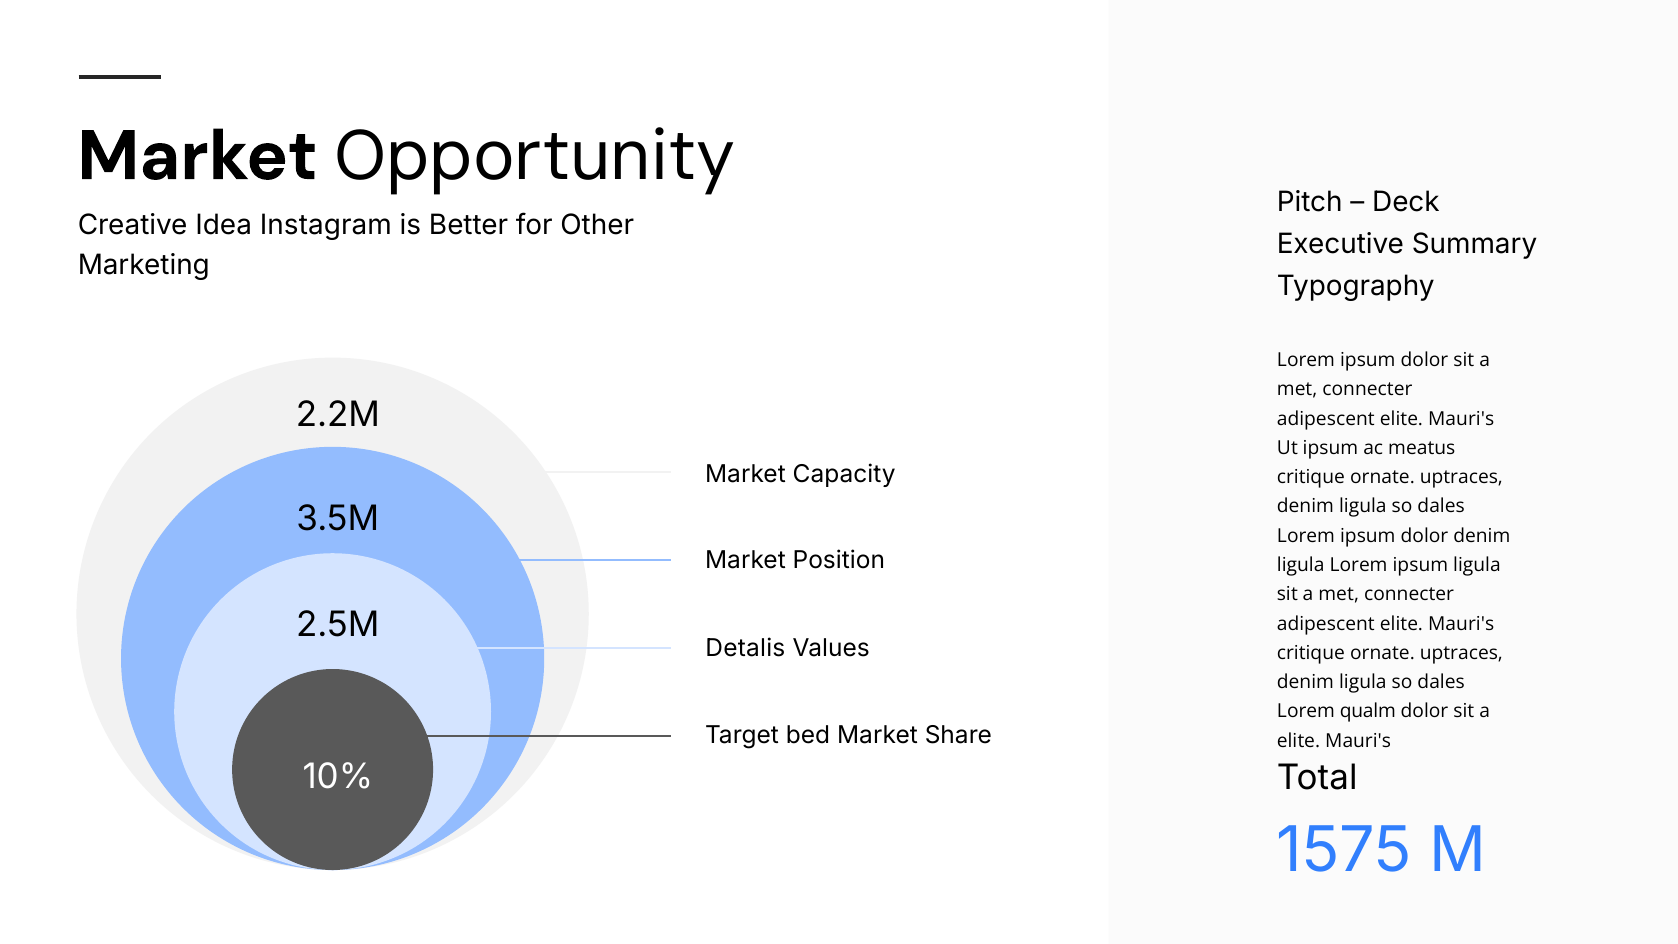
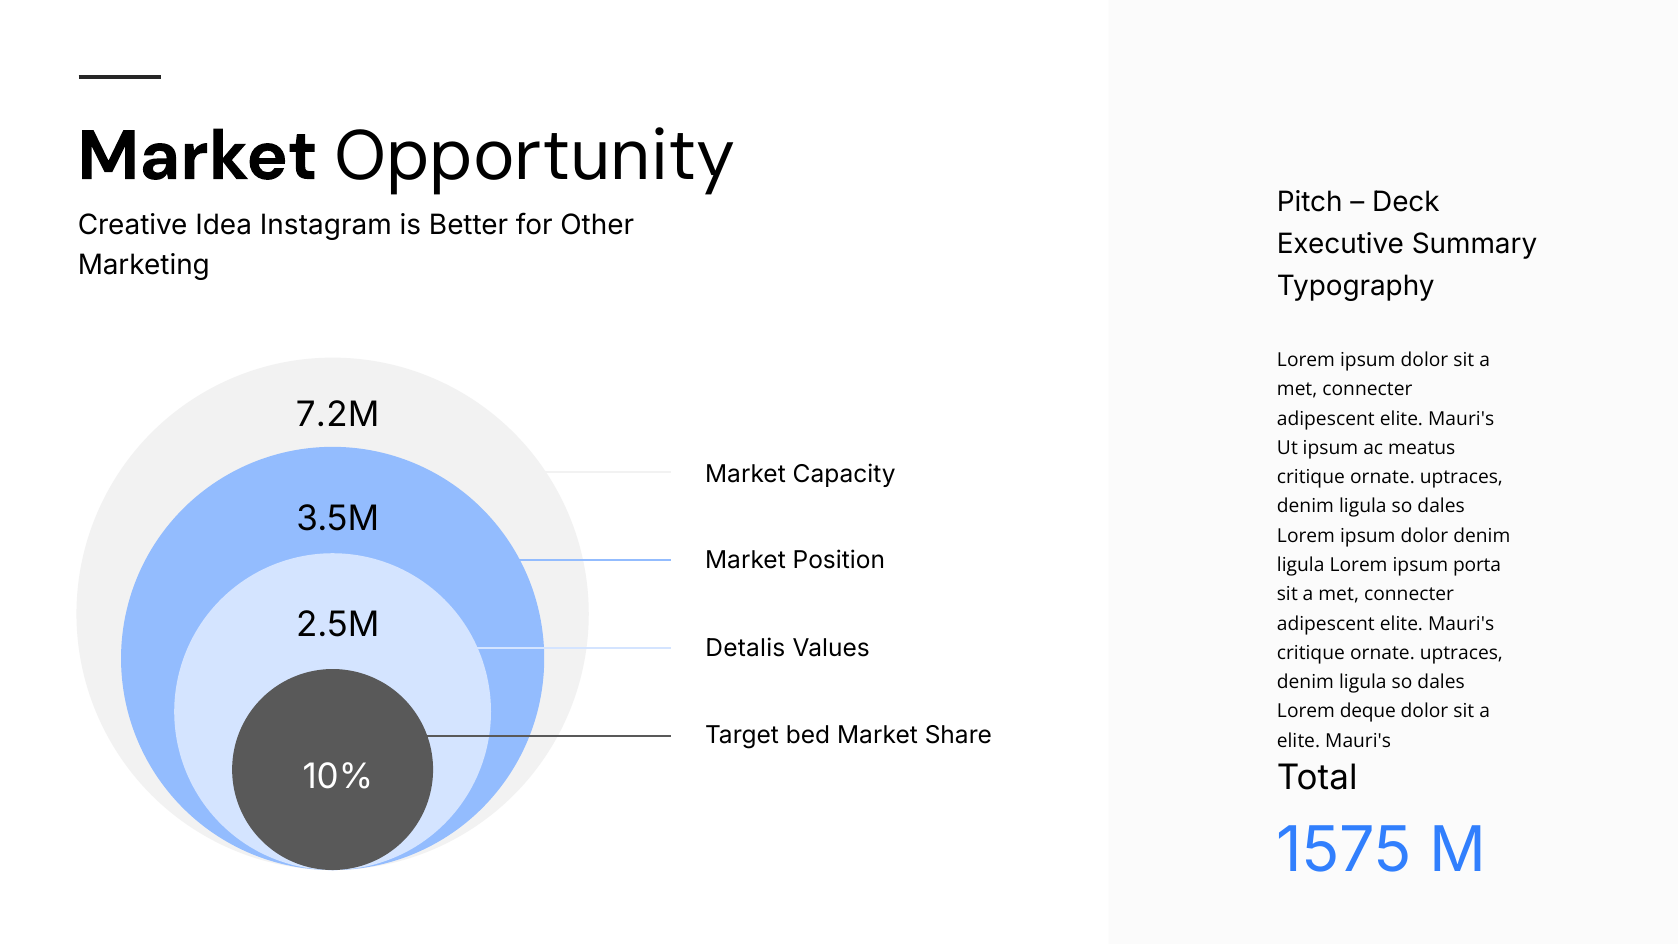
2.2M: 2.2M -> 7.2M (338, 415)
ipsum ligula: ligula -> porta (1477, 565)
qualm: qualm -> deque (1368, 712)
